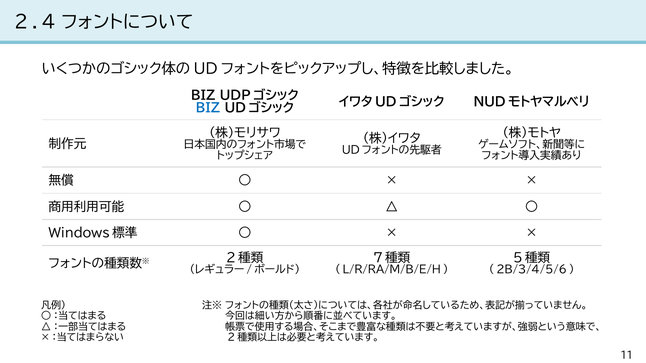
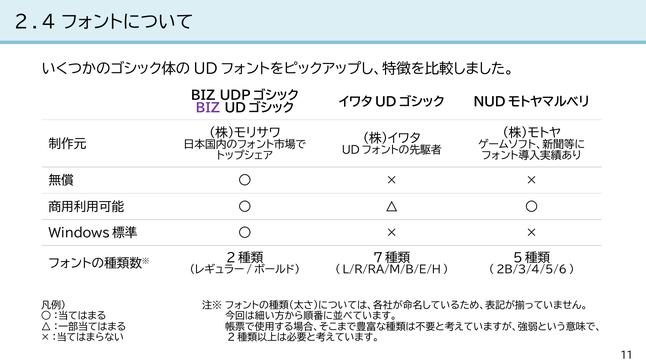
BIZ colour: blue -> purple (208, 108)
